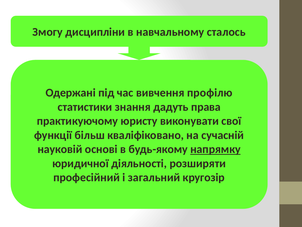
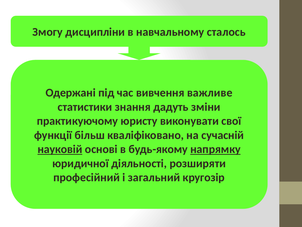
профілю: профілю -> важливе (210, 93)
права: права -> зміни (206, 107)
науковій underline: none -> present (60, 149)
